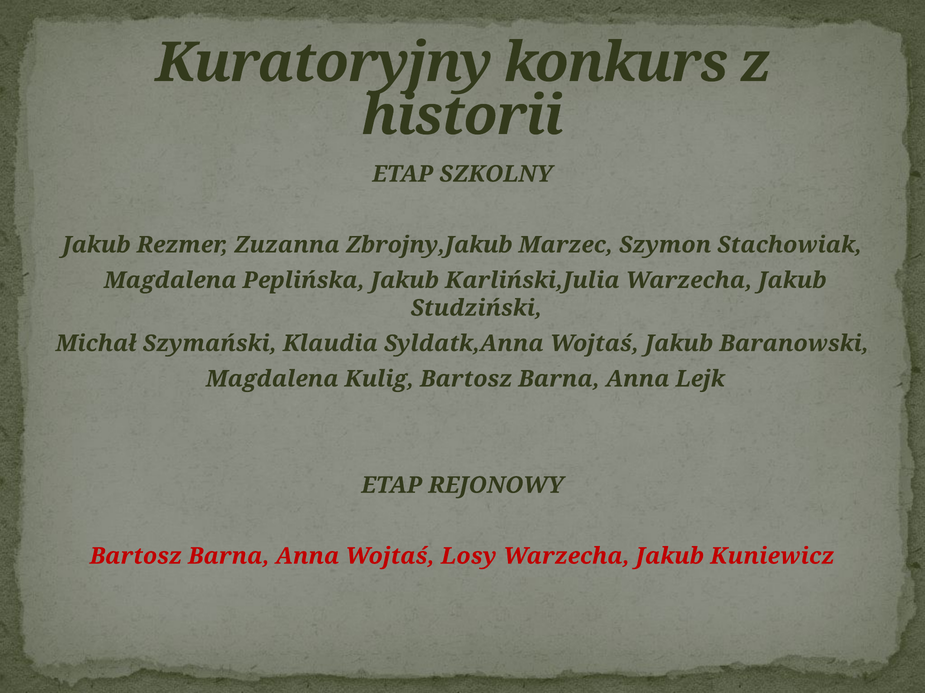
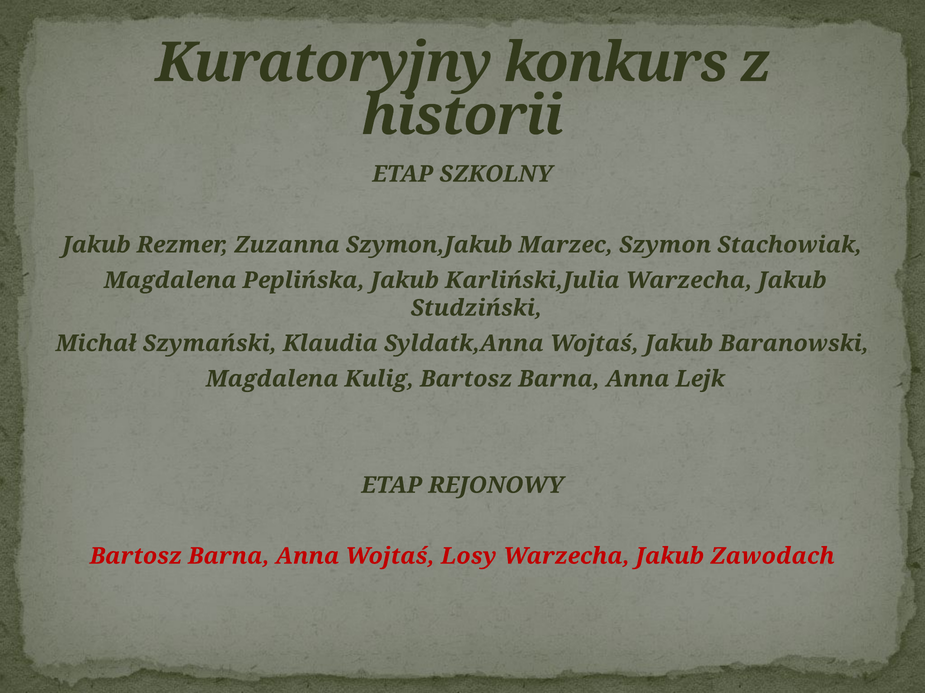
Zbrojny,Jakub: Zbrojny,Jakub -> Szymon,Jakub (429, 245)
Kuniewicz: Kuniewicz -> Zawodach (772, 557)
